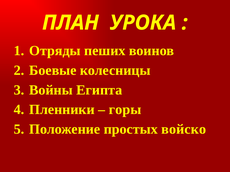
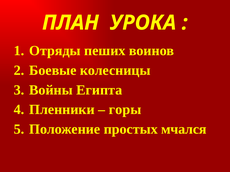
войско: войско -> мчался (184, 129)
